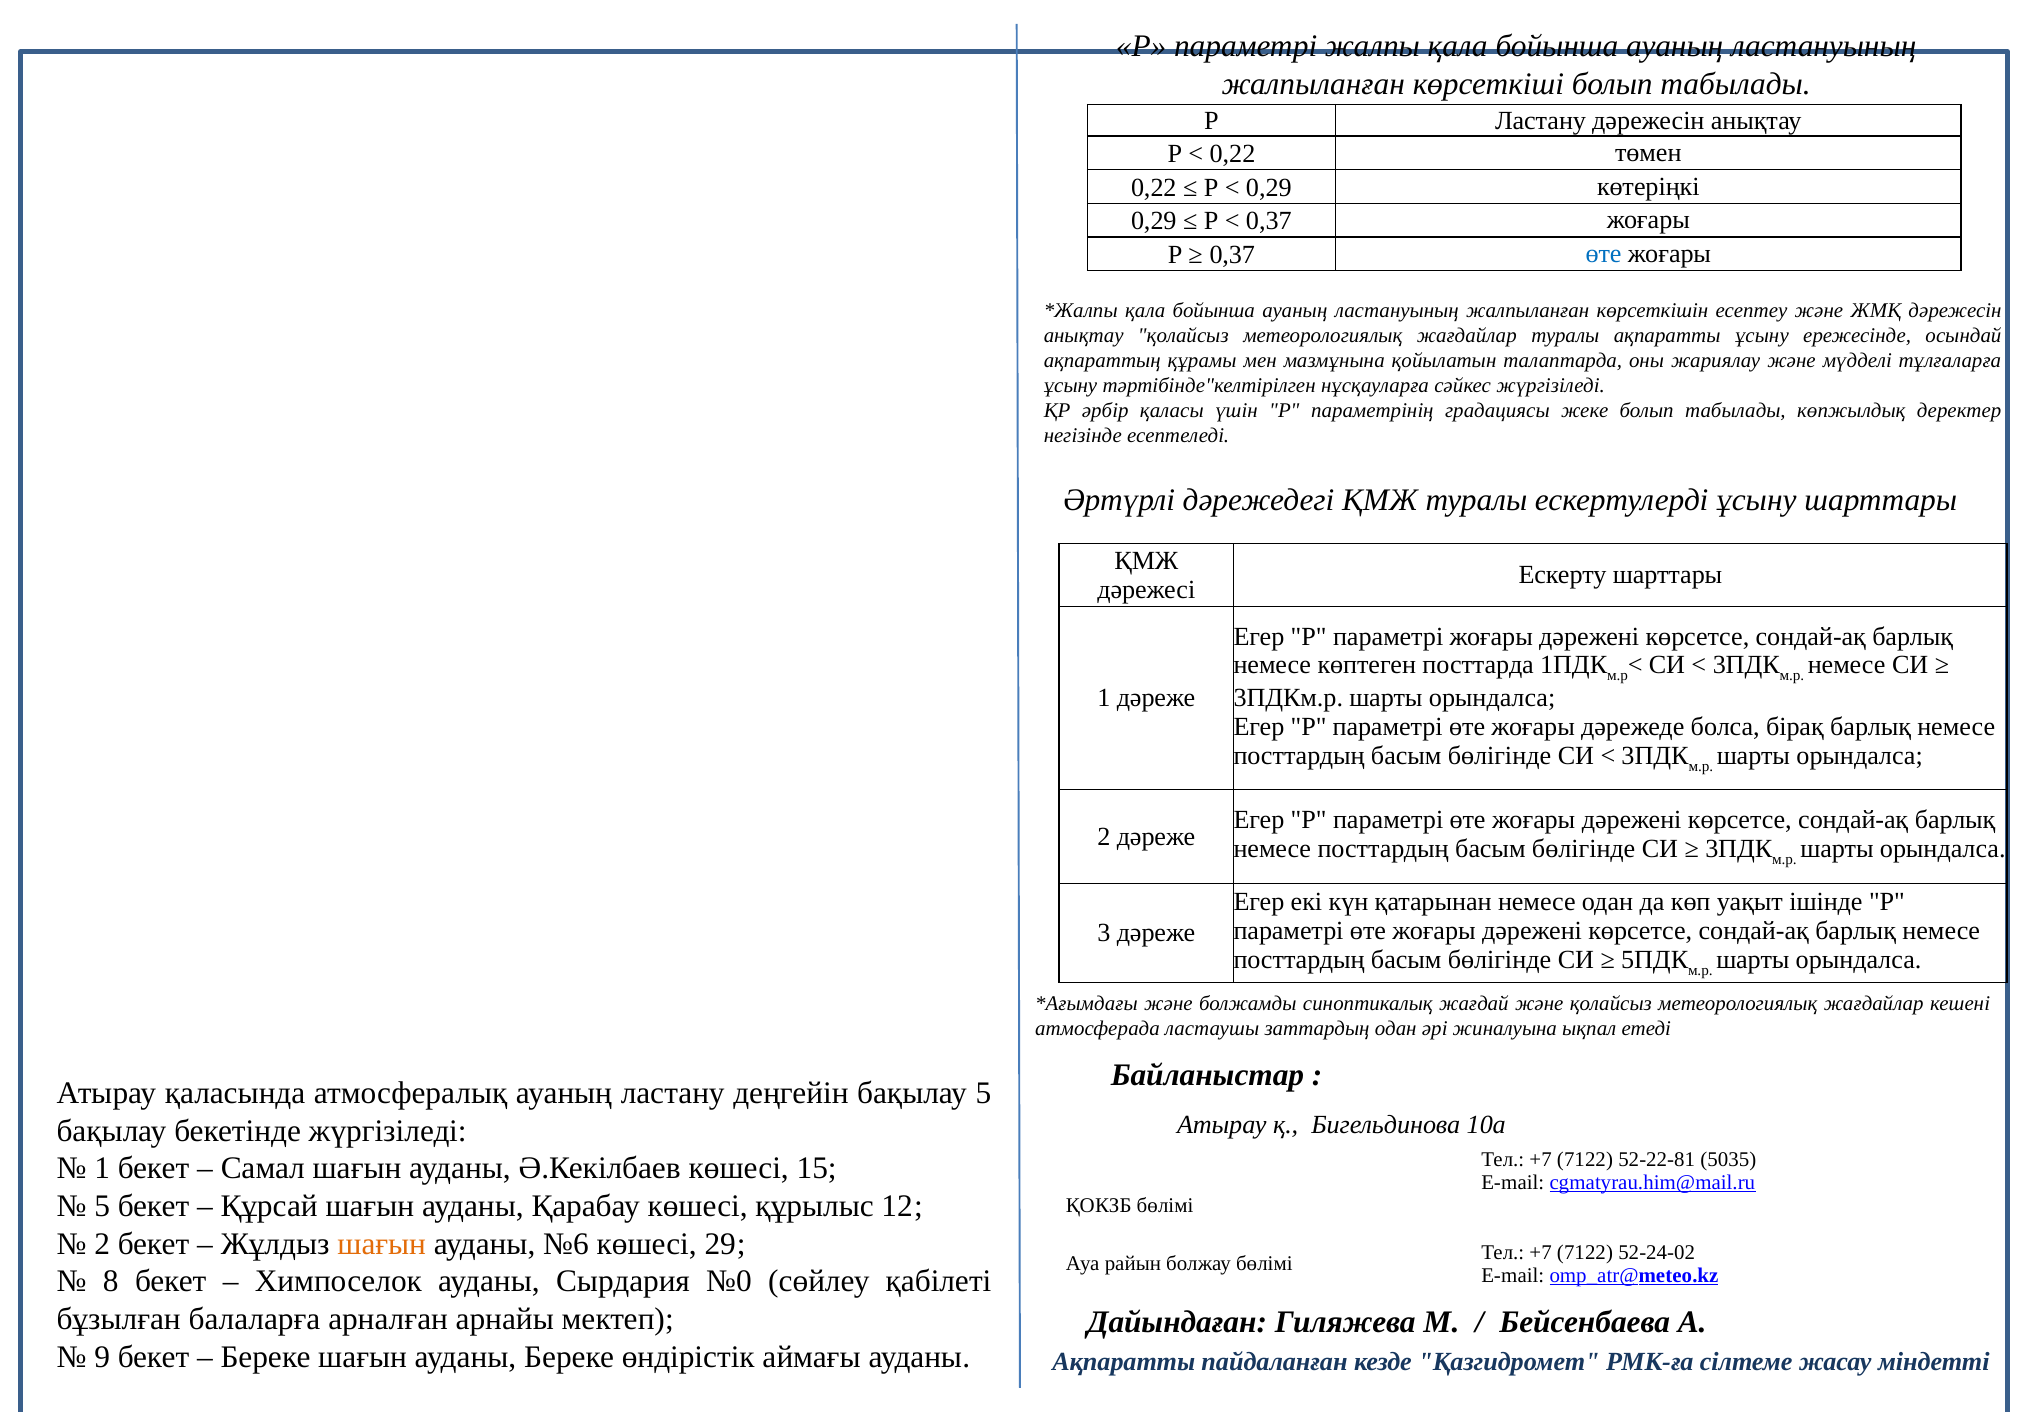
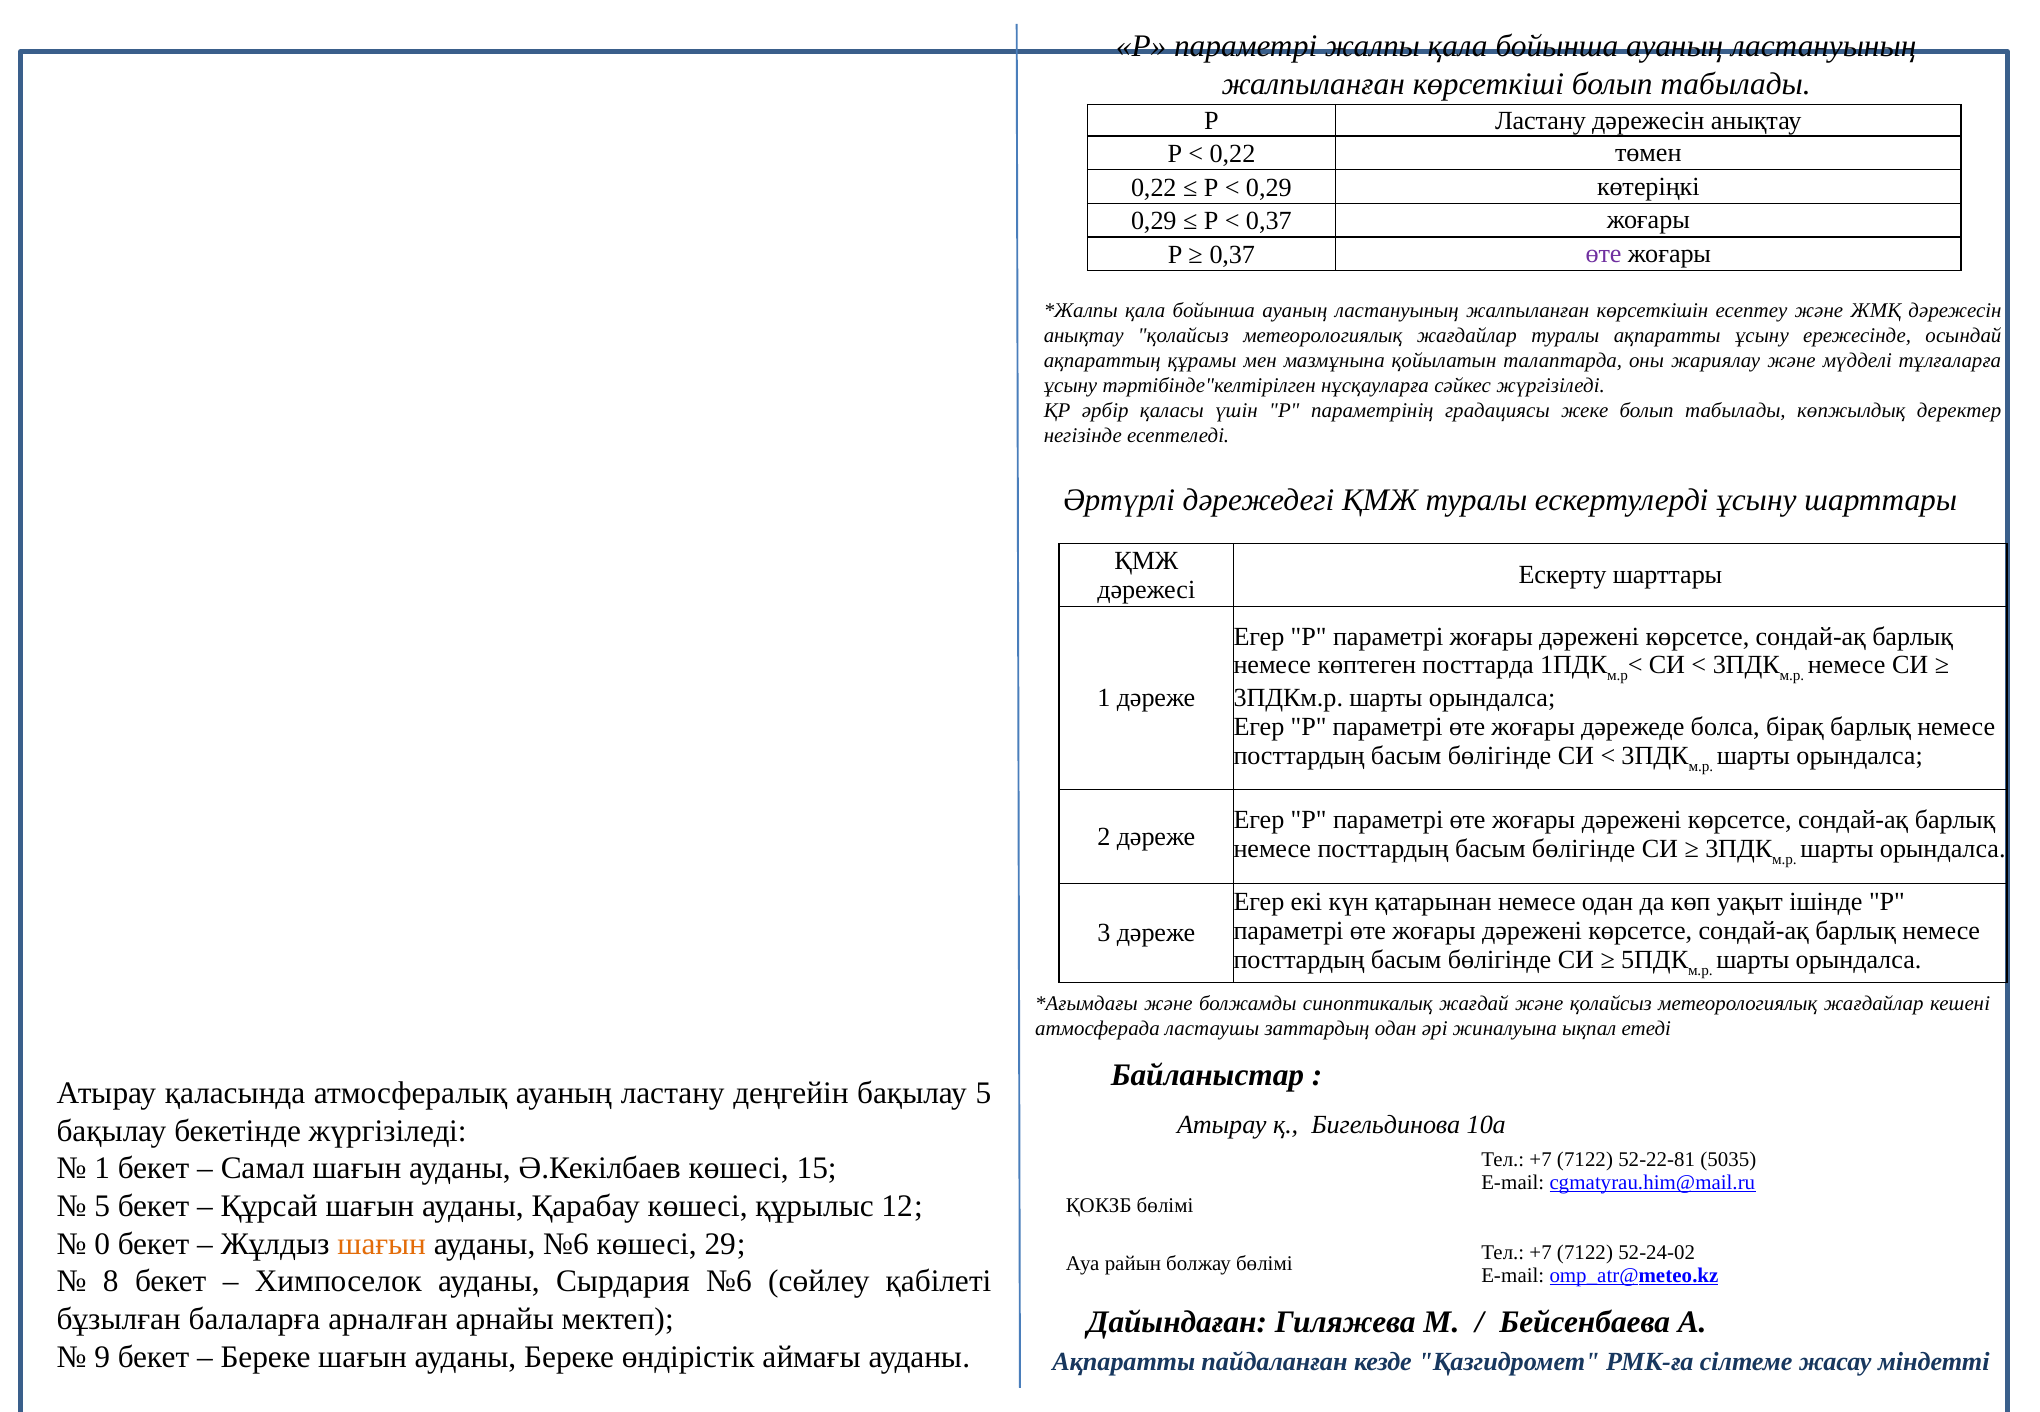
өте colour: blue -> purple (1603, 254)
2: 2 -> 0 (102, 1244)
Сырдария №0: №0 -> №6 (729, 1282)
